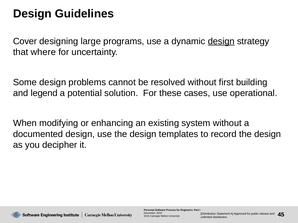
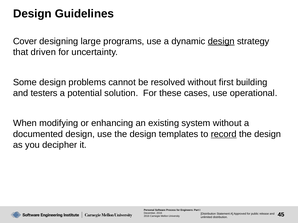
where: where -> driven (43, 52)
legend: legend -> testers (44, 93)
record underline: none -> present (224, 134)
